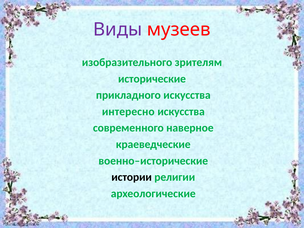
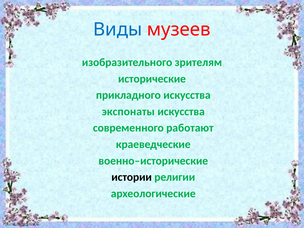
Виды colour: purple -> blue (118, 29)
интересно: интересно -> экспонаты (128, 112)
наверное: наверное -> работают (190, 128)
